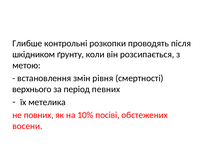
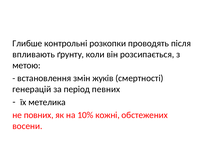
шкідником: шкідником -> впливають (34, 54)
рівня: рівня -> жуків (103, 78)
верхнього: верхнього -> генерацій (32, 89)
посіві: посіві -> кожні (107, 115)
